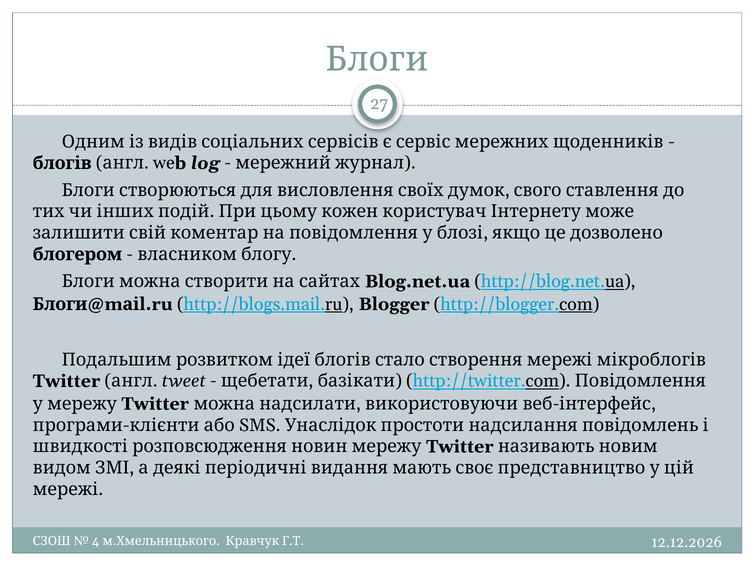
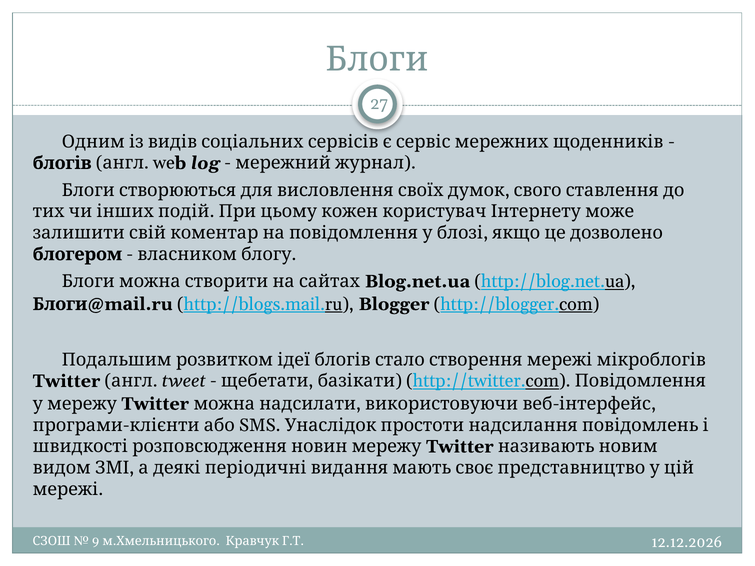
4: 4 -> 9 (96, 541)
